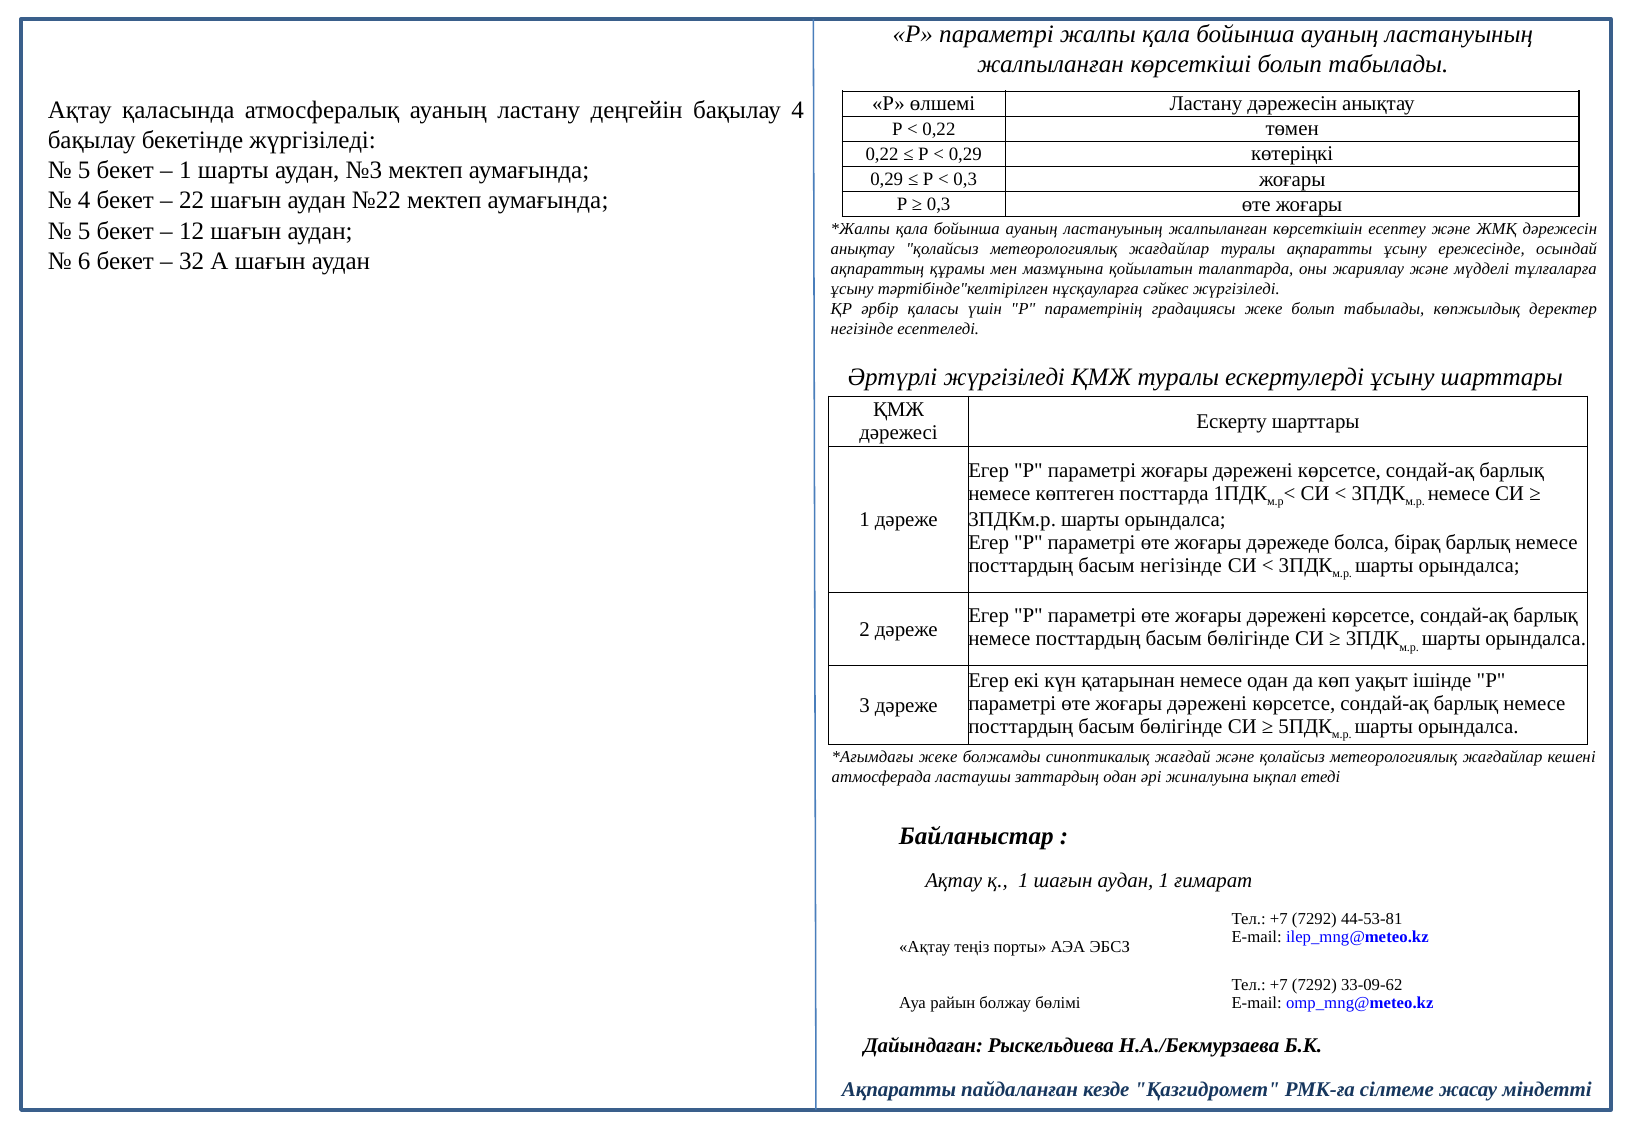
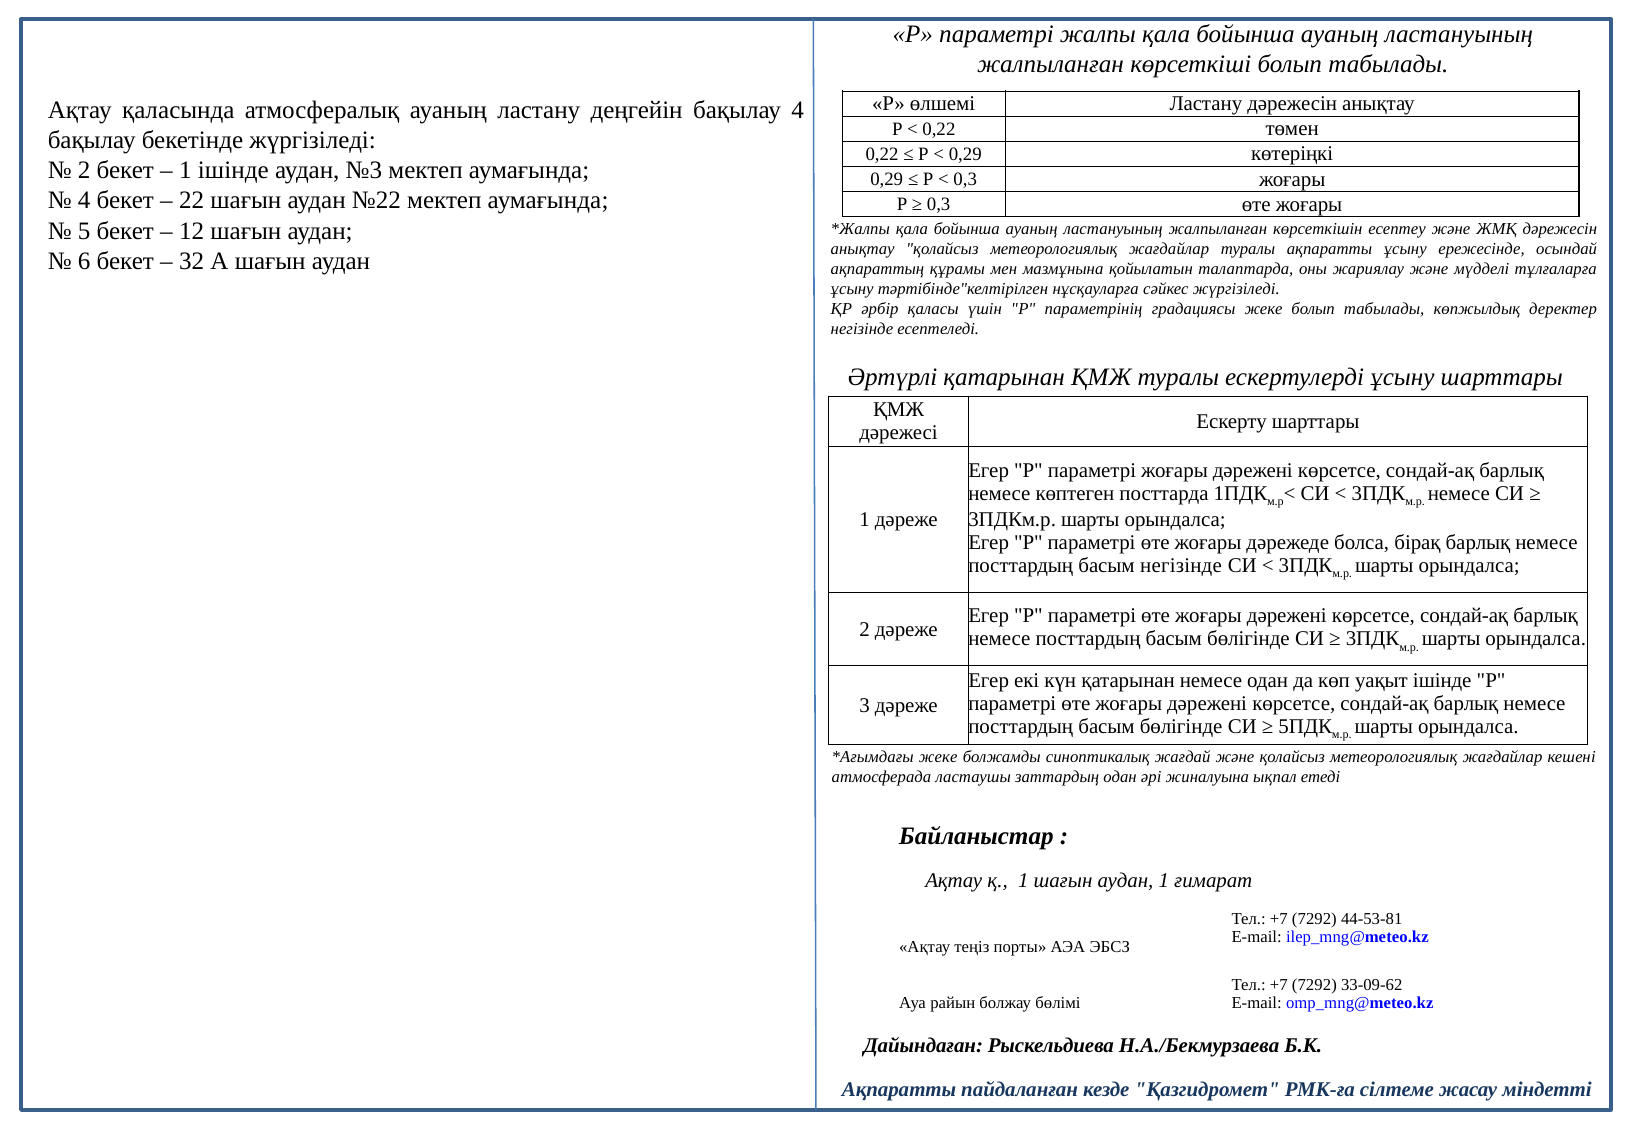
5: 5 -> 2 (84, 171)
1 шарты: шарты -> ішінде (233, 171)
Әртүрлі жүргізіледі: жүргізіледі -> қатарынан (1004, 377)
